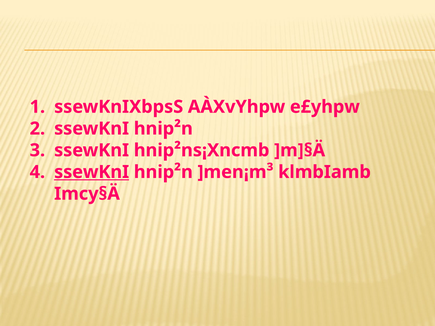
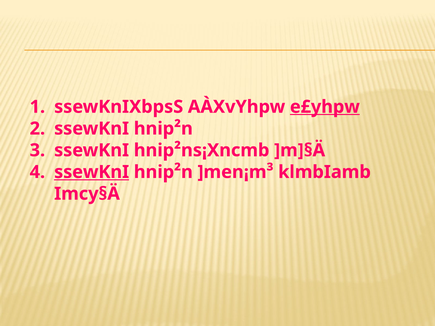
e£yhpw underline: none -> present (325, 107)
